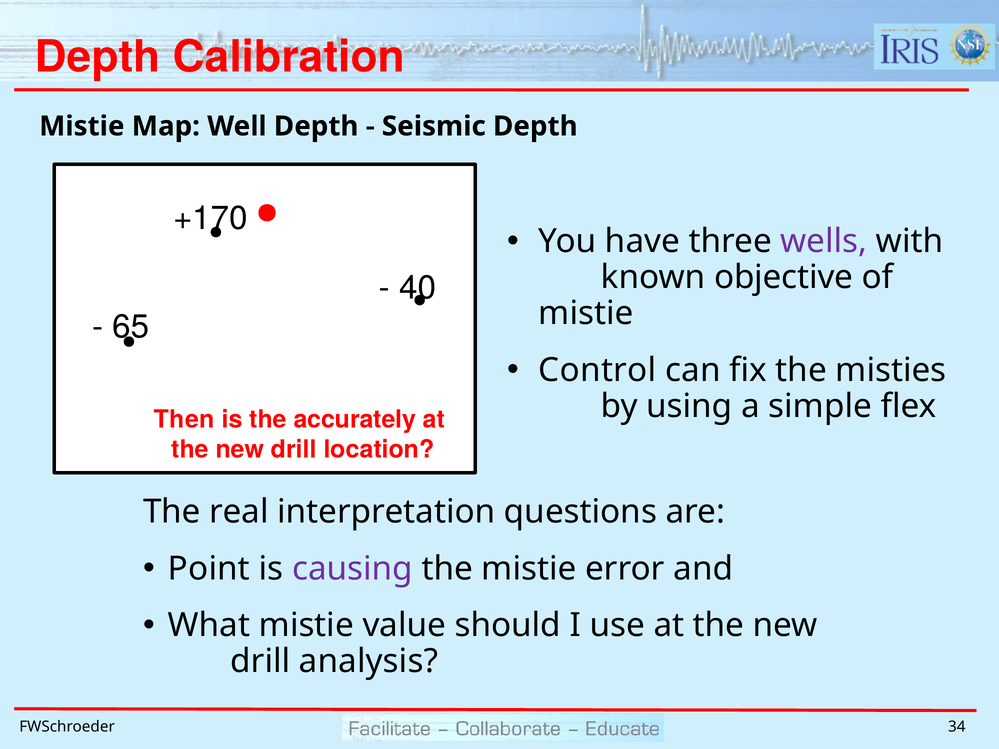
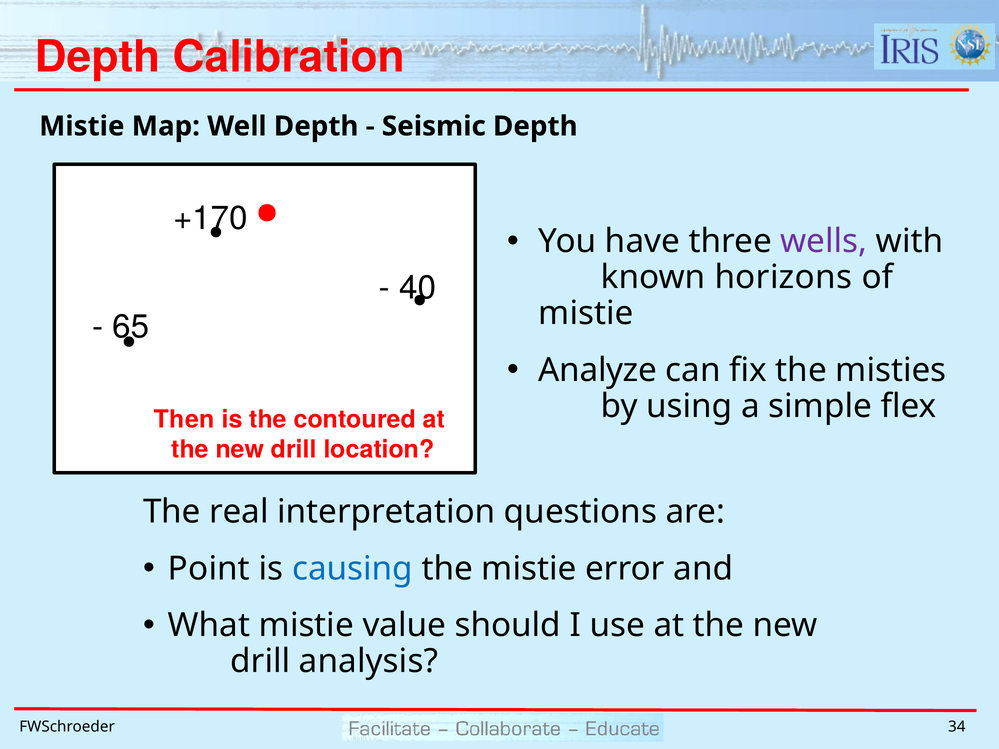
objective: objective -> horizons (783, 277)
Control: Control -> Analyze (598, 370)
accurately: accurately -> contoured (355, 420)
causing colour: purple -> blue (352, 569)
